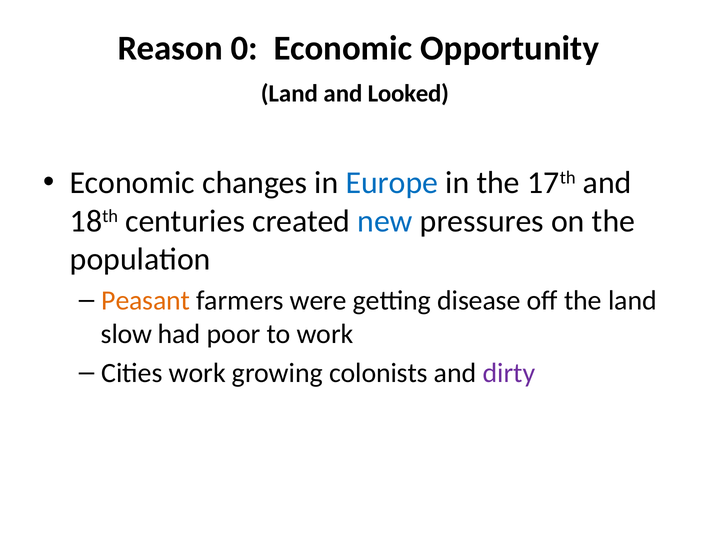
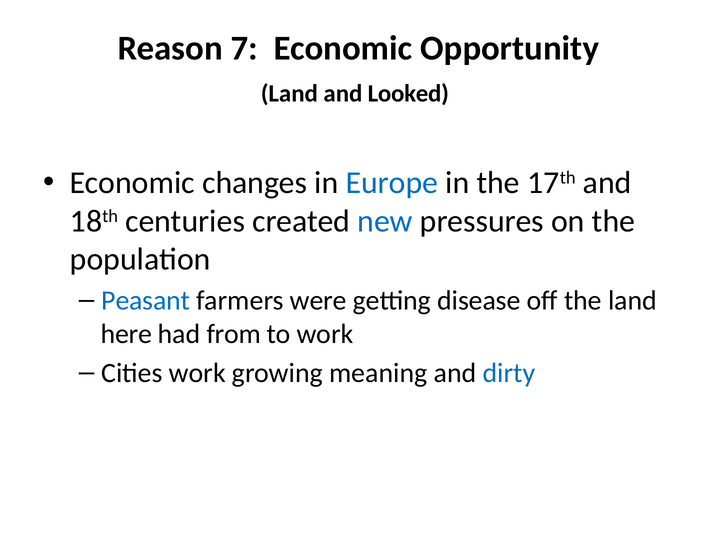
0: 0 -> 7 (244, 48)
Peasant colour: orange -> blue (146, 301)
slow: slow -> here (126, 334)
poor: poor -> from (234, 334)
colonists: colonists -> meaning (378, 373)
dirty colour: purple -> blue (509, 373)
